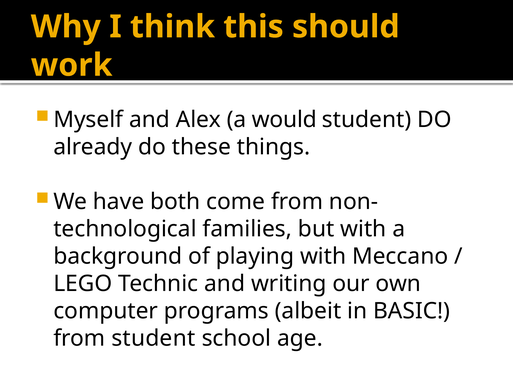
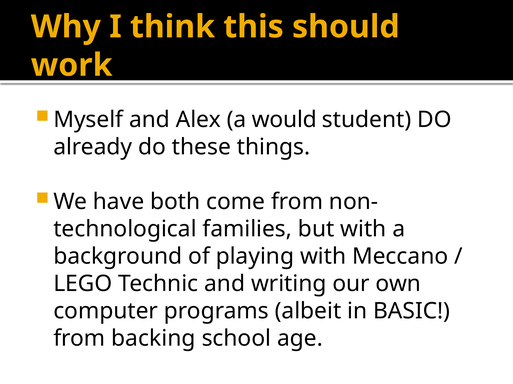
from student: student -> backing (153, 339)
